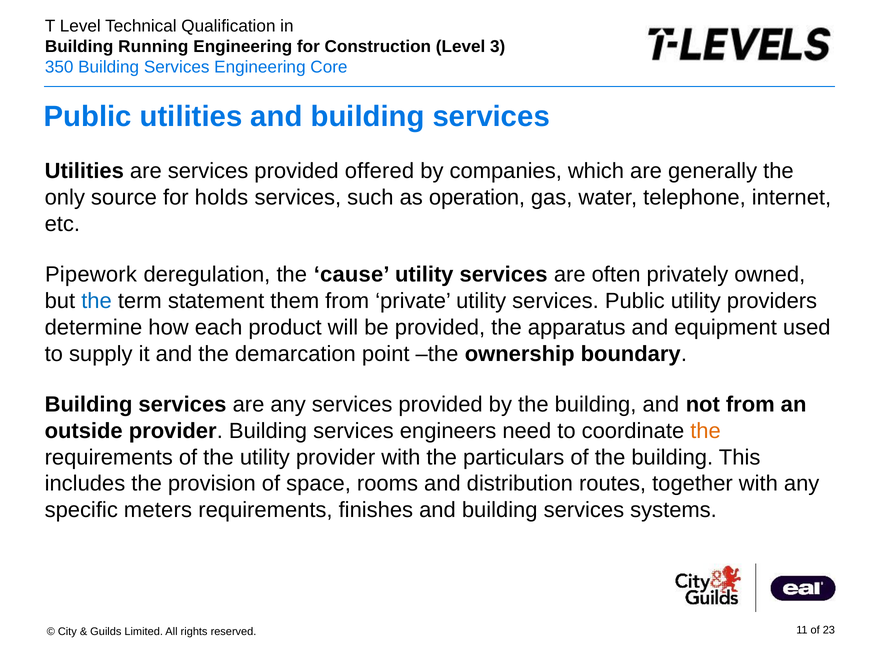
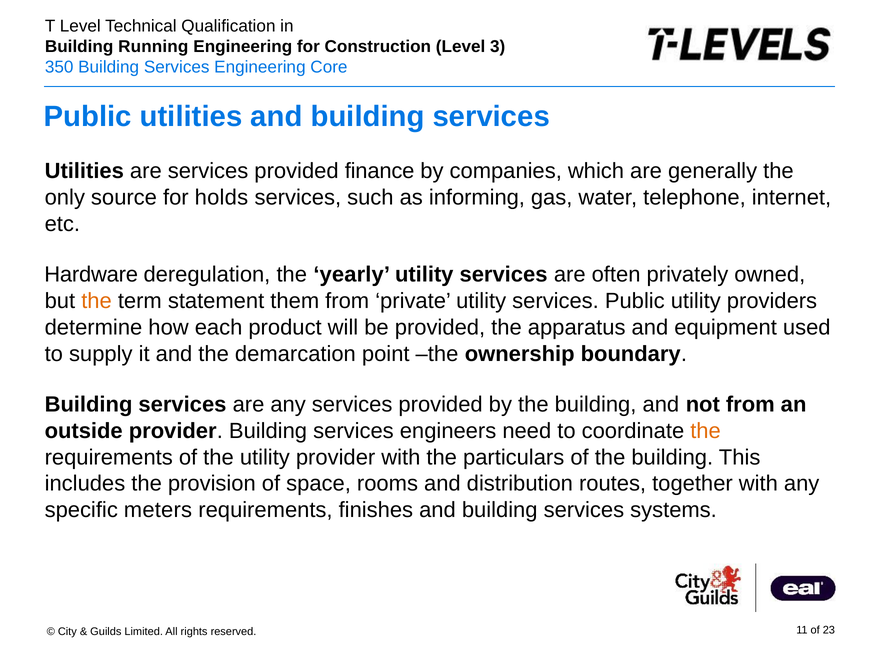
offered: offered -> finance (380, 171)
operation: operation -> informing (477, 198)
Pipework: Pipework -> Hardware (91, 275)
cause: cause -> yearly (352, 275)
the colour: blue -> orange (97, 301)
